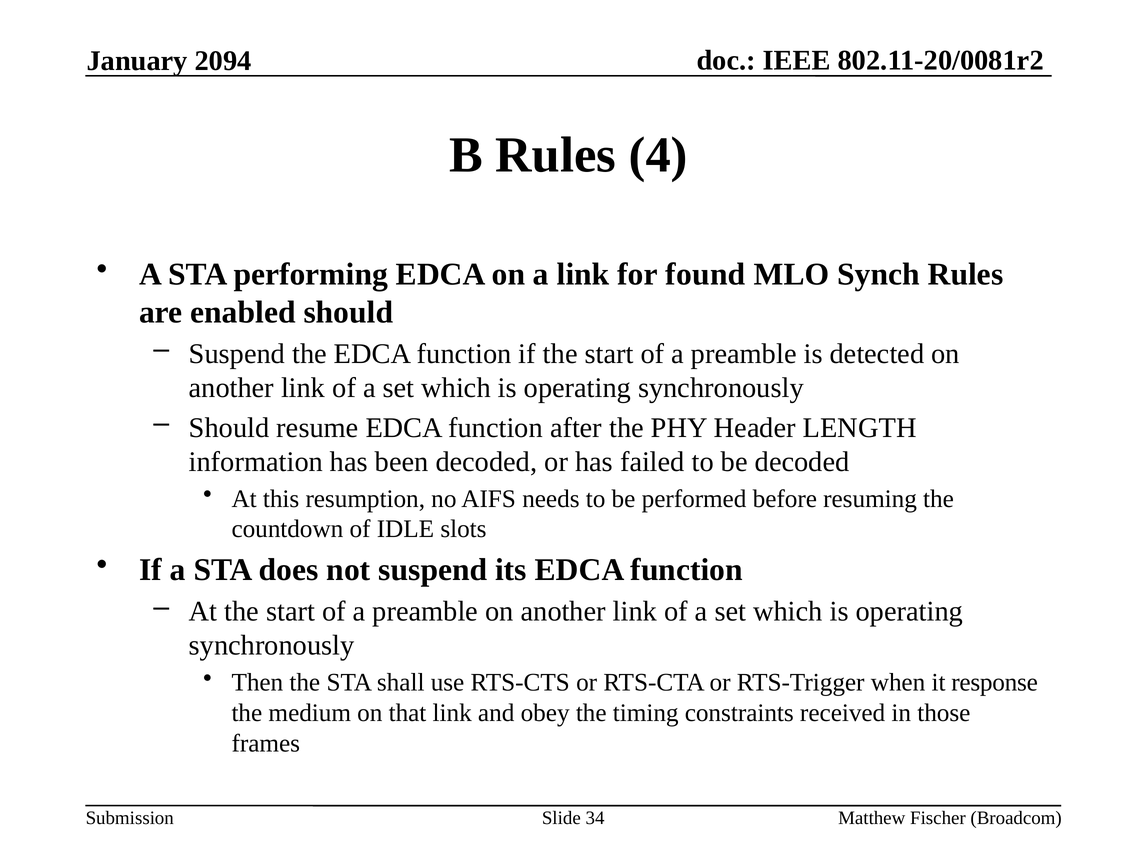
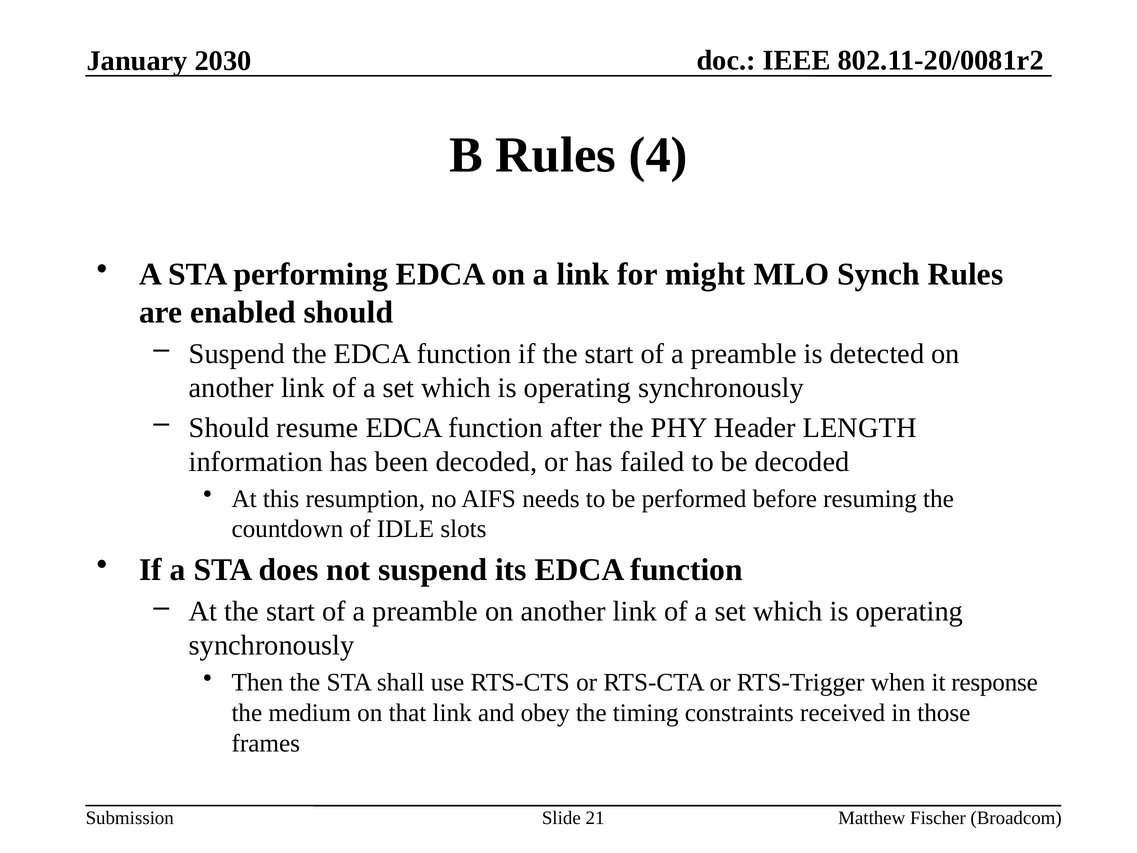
2094: 2094 -> 2030 (223, 61)
found: found -> might (705, 274)
34: 34 -> 21 (595, 818)
